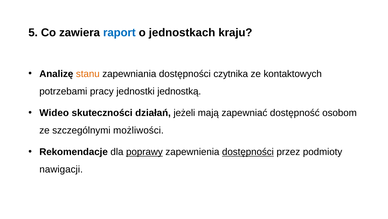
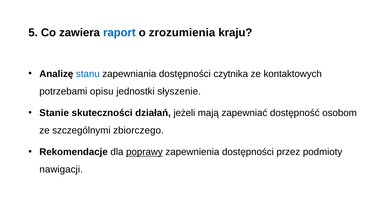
jednostkach: jednostkach -> zrozumienia (182, 32)
stanu colour: orange -> blue (88, 74)
pracy: pracy -> opisu (102, 91)
jednostką: jednostką -> słyszenie (179, 91)
Wideo: Wideo -> Stanie (54, 112)
możliwości: możliwości -> zbiorczego (138, 130)
dostępności underline: present -> none (248, 151)
